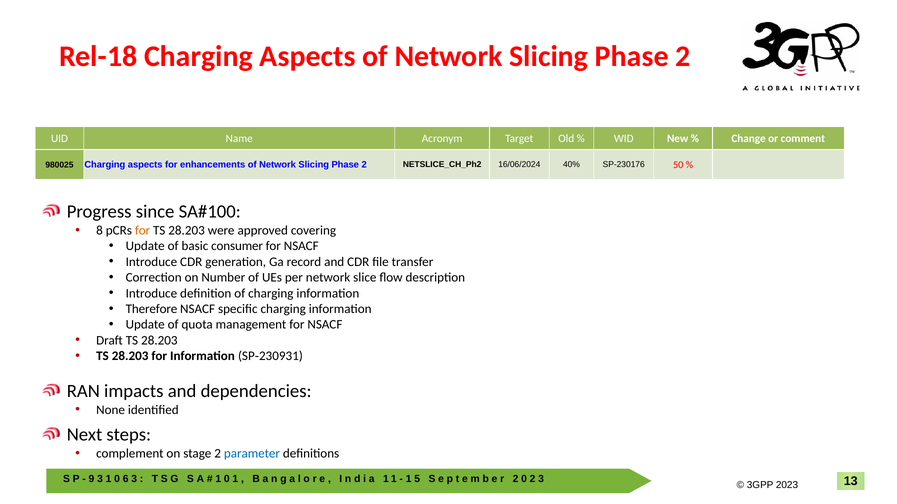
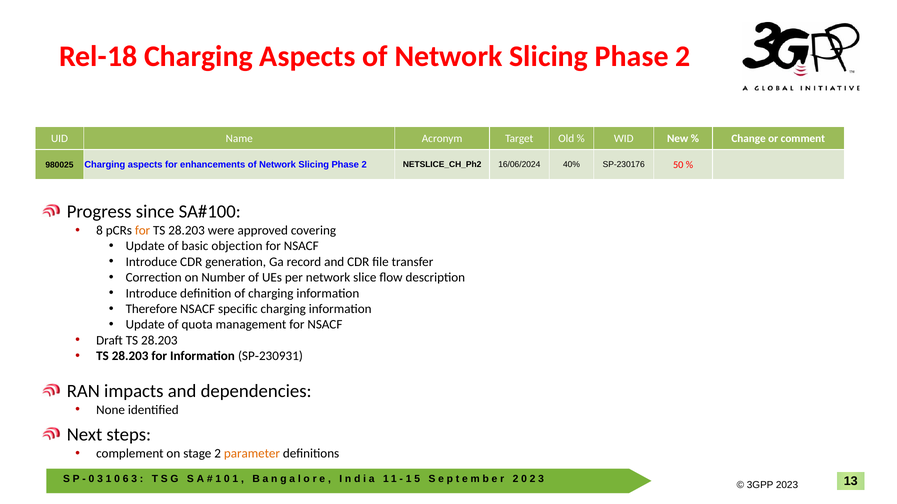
consumer: consumer -> objection (237, 246)
parameter colour: blue -> orange (252, 454)
9: 9 -> 0 (91, 479)
